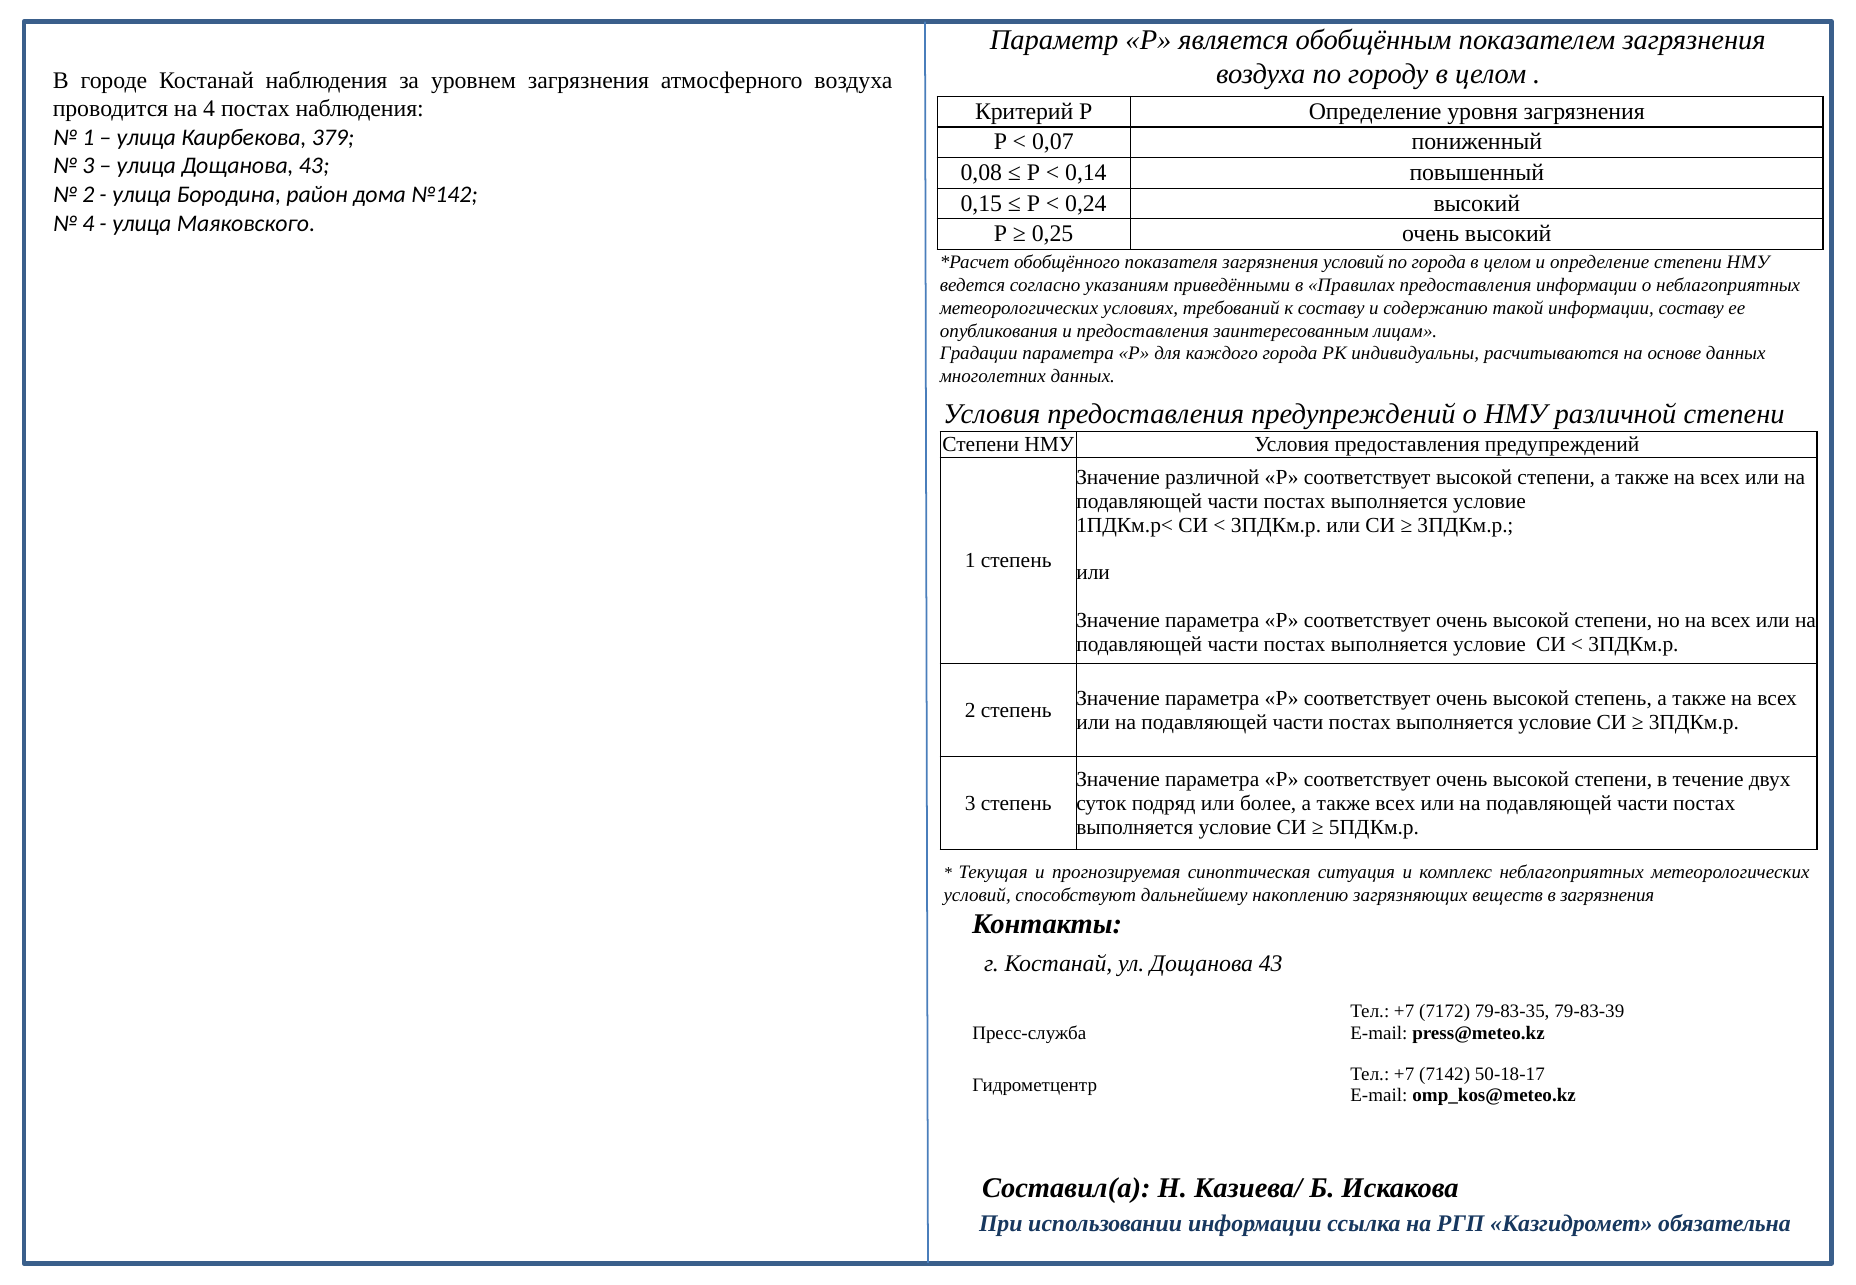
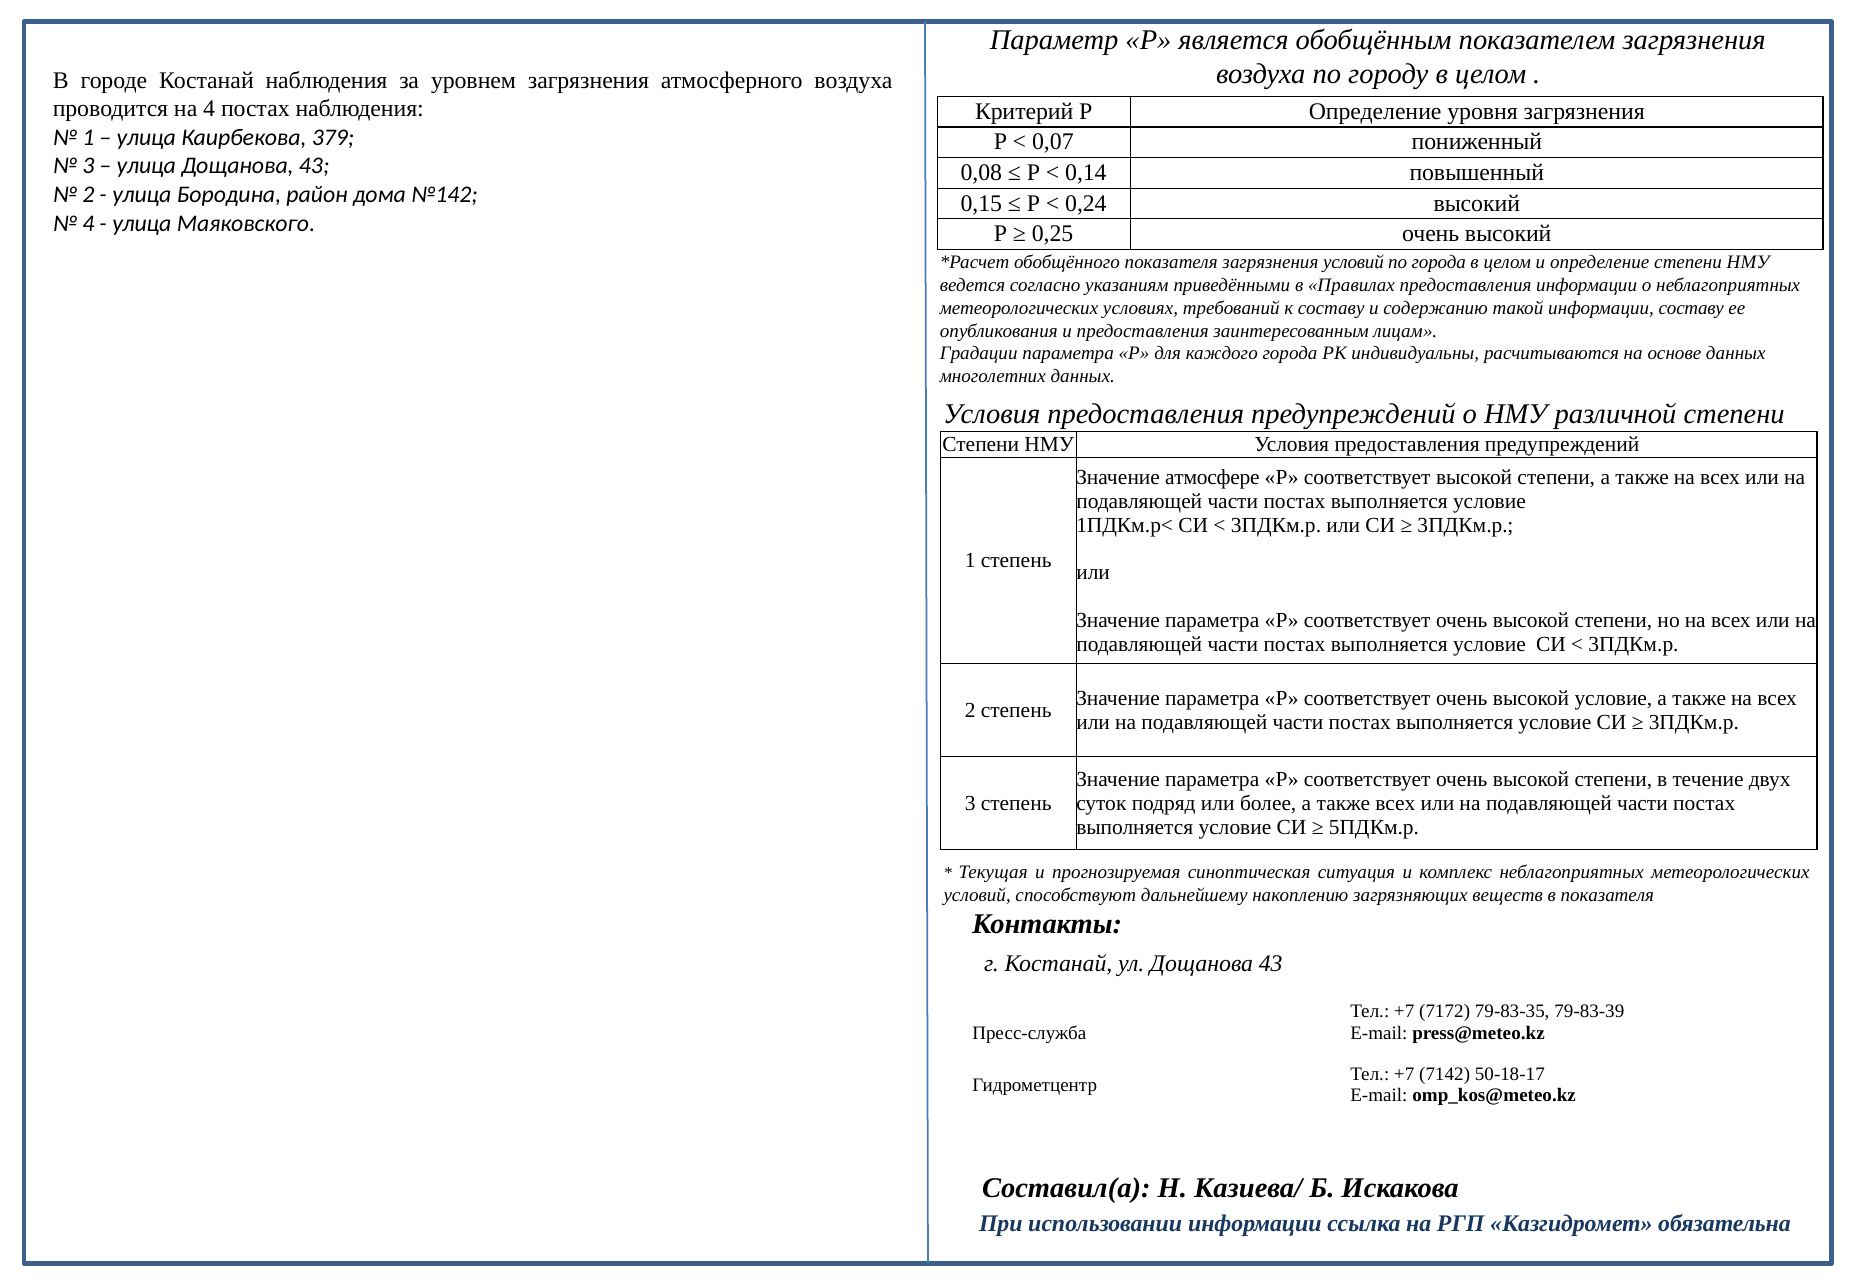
Значение различной: различной -> атмосфере (1212, 478)
высокой степень: степень -> условие (1613, 698)
в загрязнения: загрязнения -> показателя (1607, 895)
